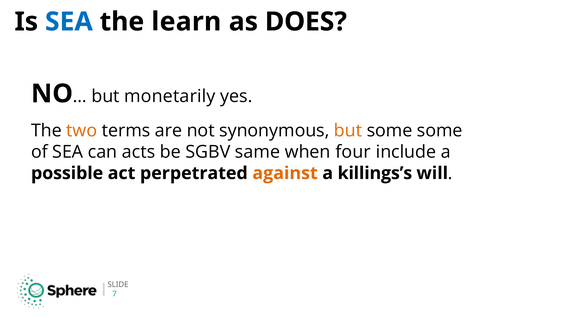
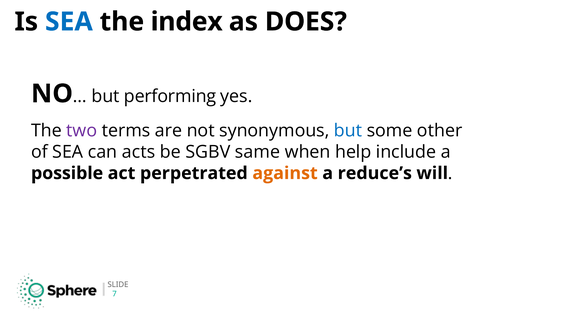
learn: learn -> index (187, 22)
monetarily: monetarily -> performing (170, 97)
two colour: orange -> purple (82, 131)
but colour: orange -> blue (348, 131)
some some: some -> other (440, 131)
four: four -> help (353, 152)
killings’s: killings’s -> reduce’s (375, 173)
